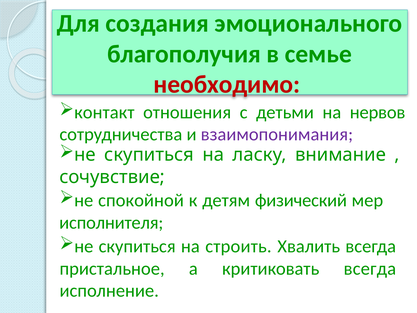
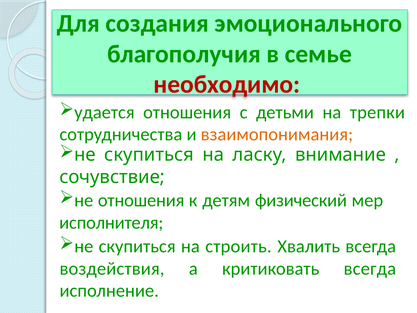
контакт: контакт -> удается (104, 112)
нервов: нервов -> трепки (377, 112)
взаимопонимания colour: purple -> orange (277, 134)
не спокойной: спокойной -> отношения (141, 200)
пристальное: пристальное -> воздействия (112, 268)
